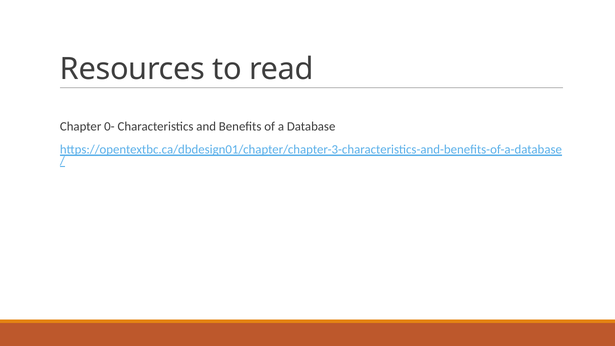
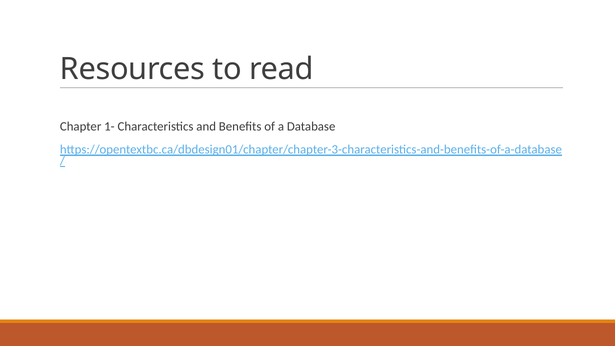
0-: 0- -> 1- (109, 127)
